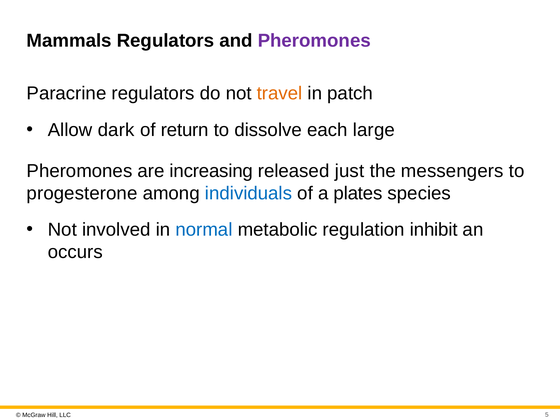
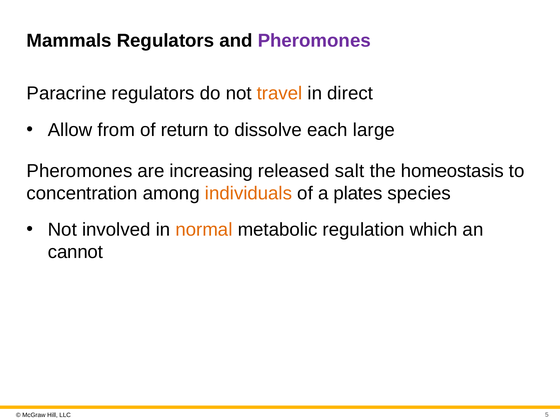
patch: patch -> direct (350, 93)
dark: dark -> from (116, 130)
just: just -> salt (350, 171)
messengers: messengers -> homeostasis (452, 171)
progesterone: progesterone -> concentration (82, 193)
individuals colour: blue -> orange (249, 193)
normal colour: blue -> orange (204, 230)
inhibit: inhibit -> which (434, 230)
occurs: occurs -> cannot (75, 252)
